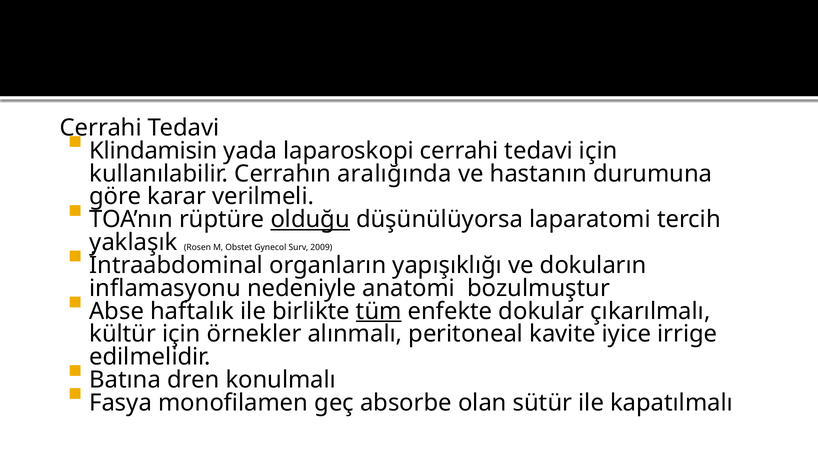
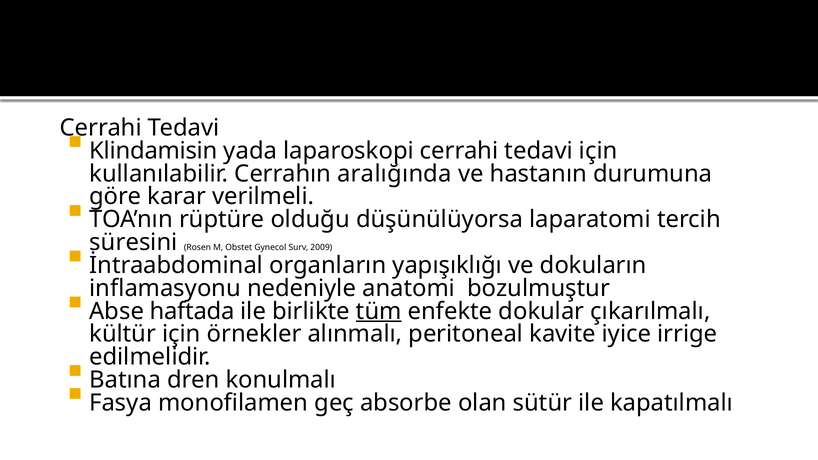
olduğu underline: present -> none (310, 220)
yaklaşık: yaklaşık -> süresini (133, 242)
haftalık: haftalık -> haftada (192, 311)
